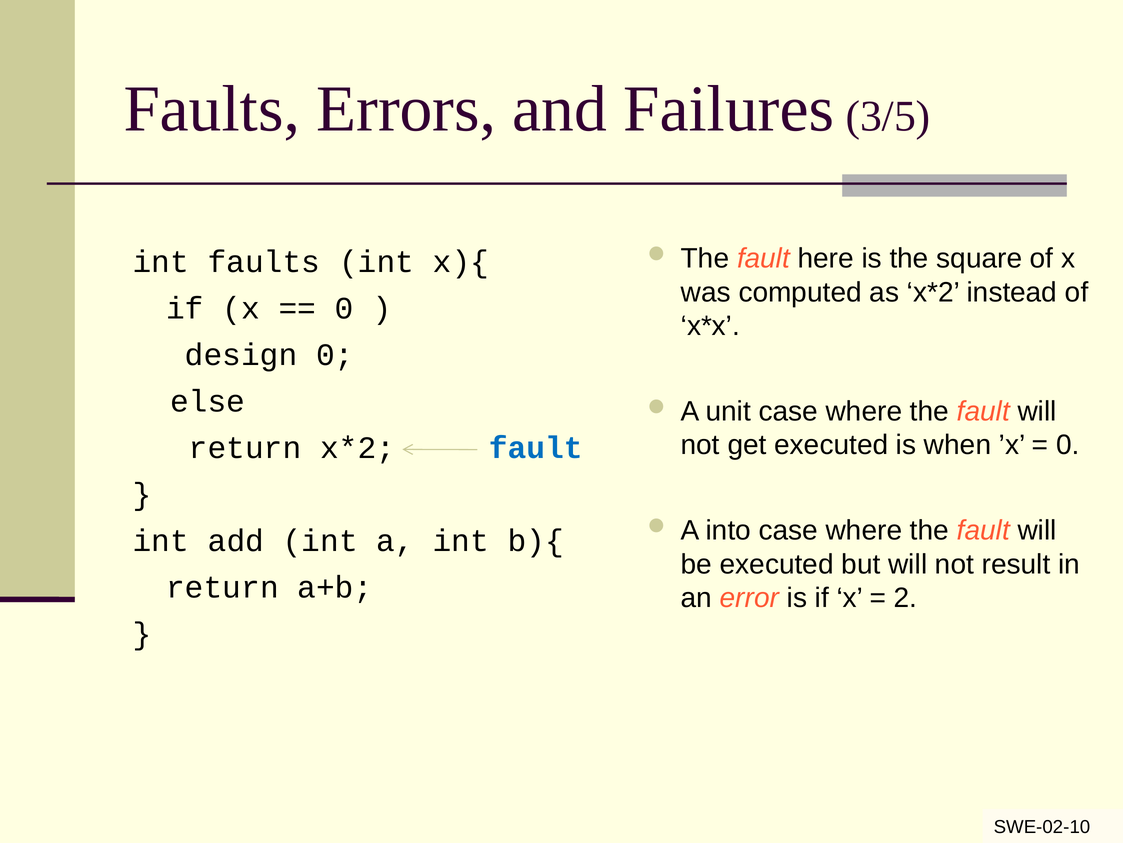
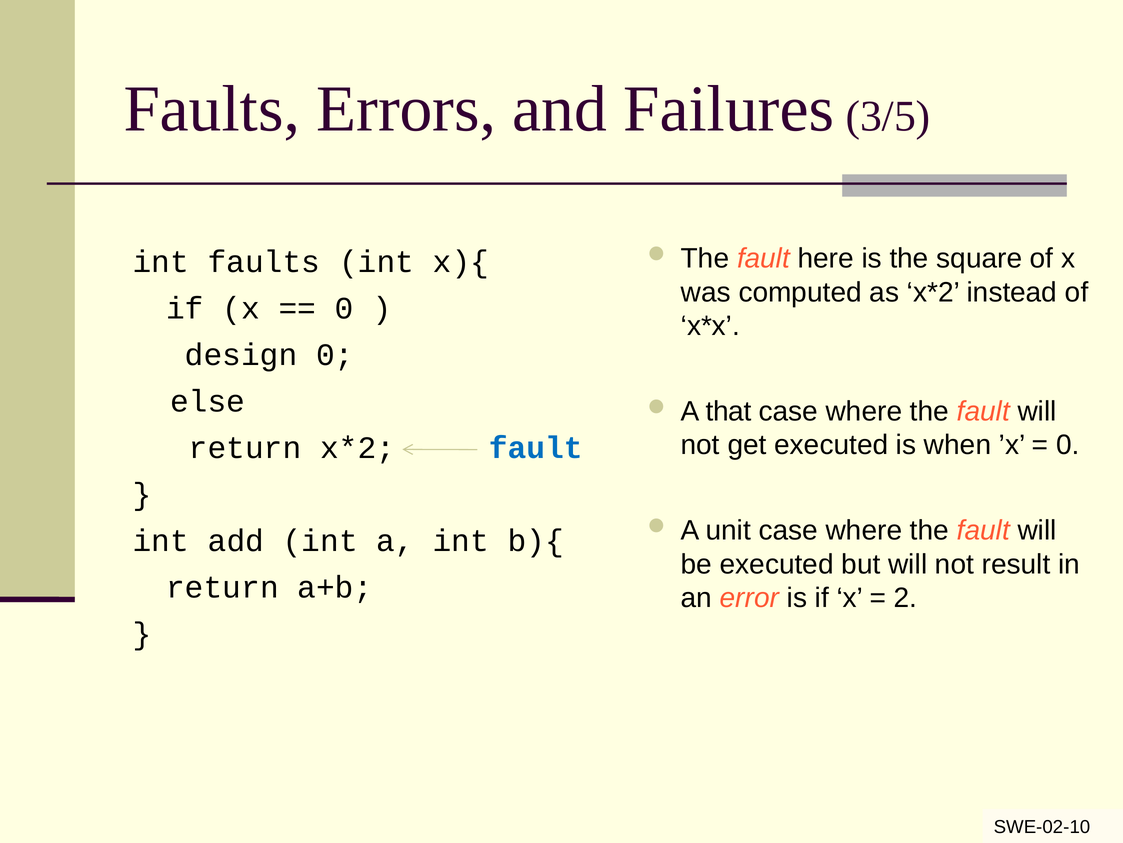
unit: unit -> that (728, 411)
into: into -> unit (728, 530)
